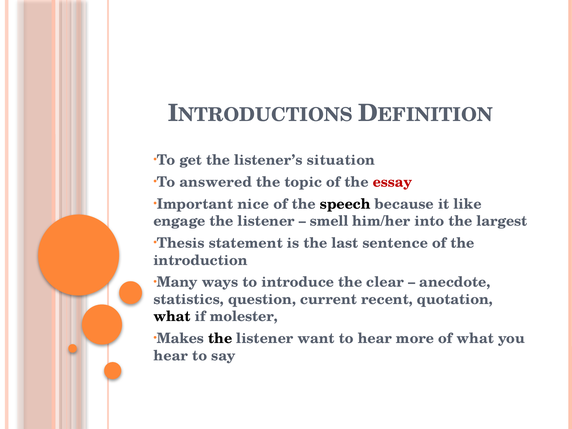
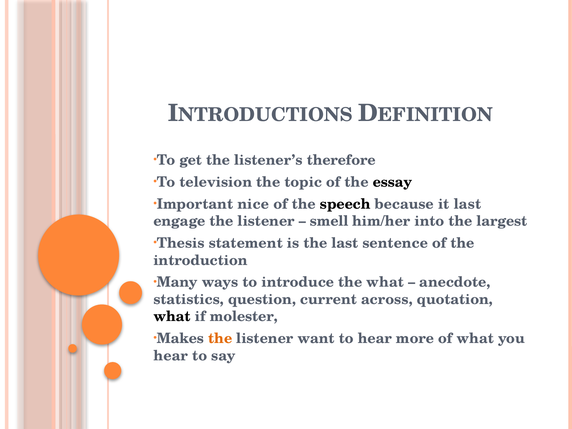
situation: situation -> therefore (341, 160)
answered: answered -> television (216, 182)
essay colour: red -> black (393, 182)
it like: like -> last (467, 204)
the clear: clear -> what (385, 282)
recent: recent -> across (387, 299)
the colour: black -> orange (220, 338)
